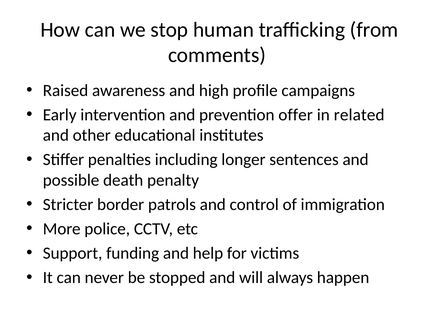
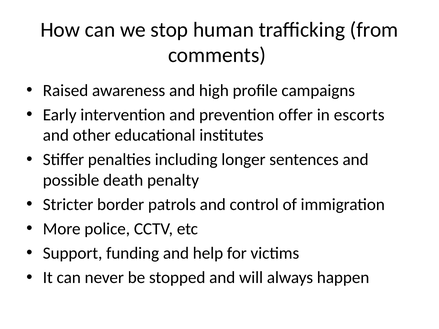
related: related -> escorts (359, 115)
